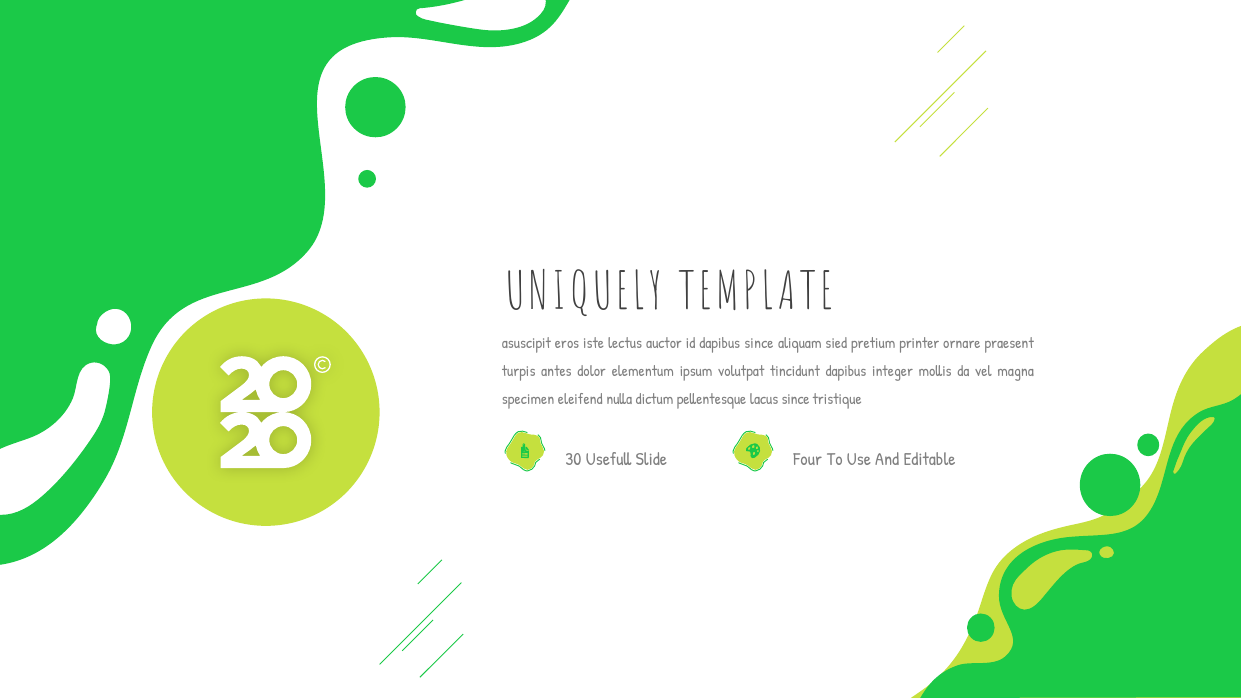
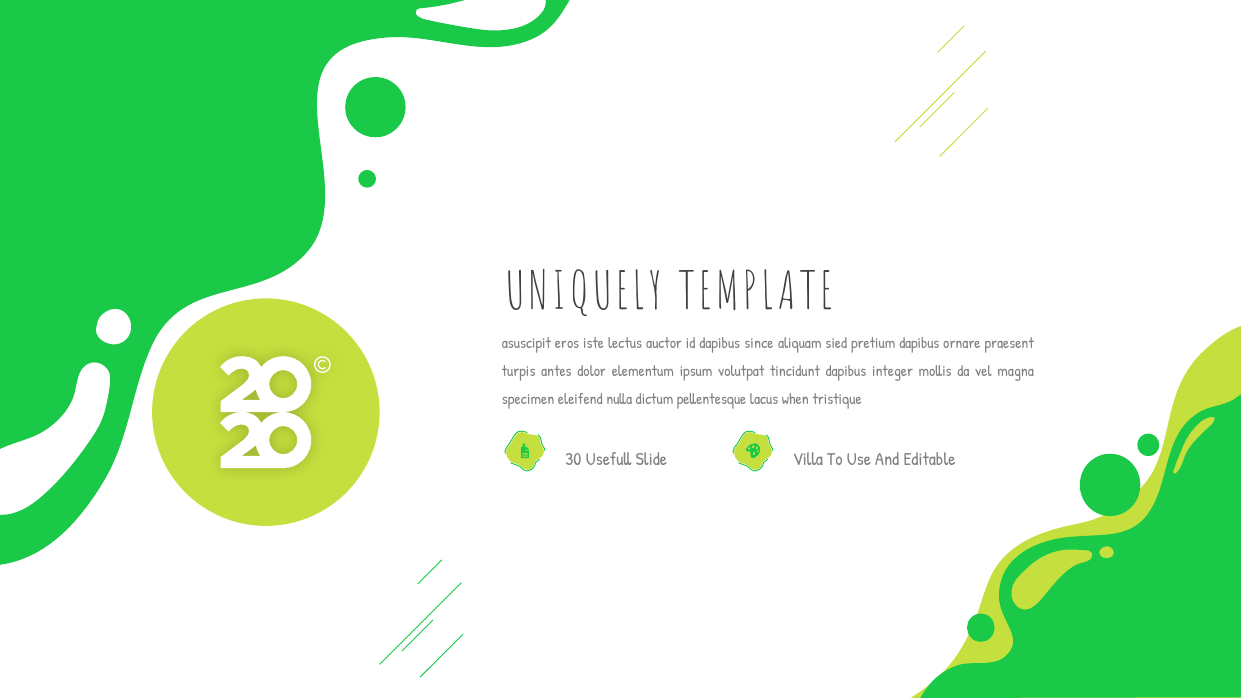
pretium printer: printer -> dapibus (919, 344)
lacus since: since -> when (795, 400)
Four: Four -> Villa (808, 459)
